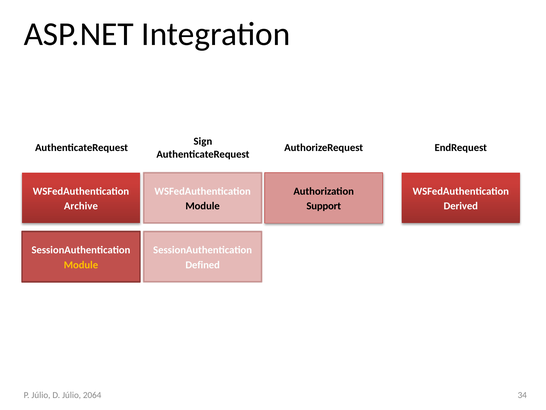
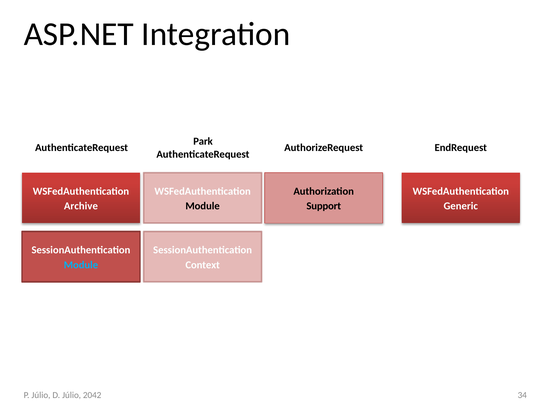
Sign: Sign -> Park (203, 141)
Derived: Derived -> Generic (461, 206)
Module colour: yellow -> light blue (81, 265)
Defined: Defined -> Context (203, 265)
2064: 2064 -> 2042 (92, 395)
